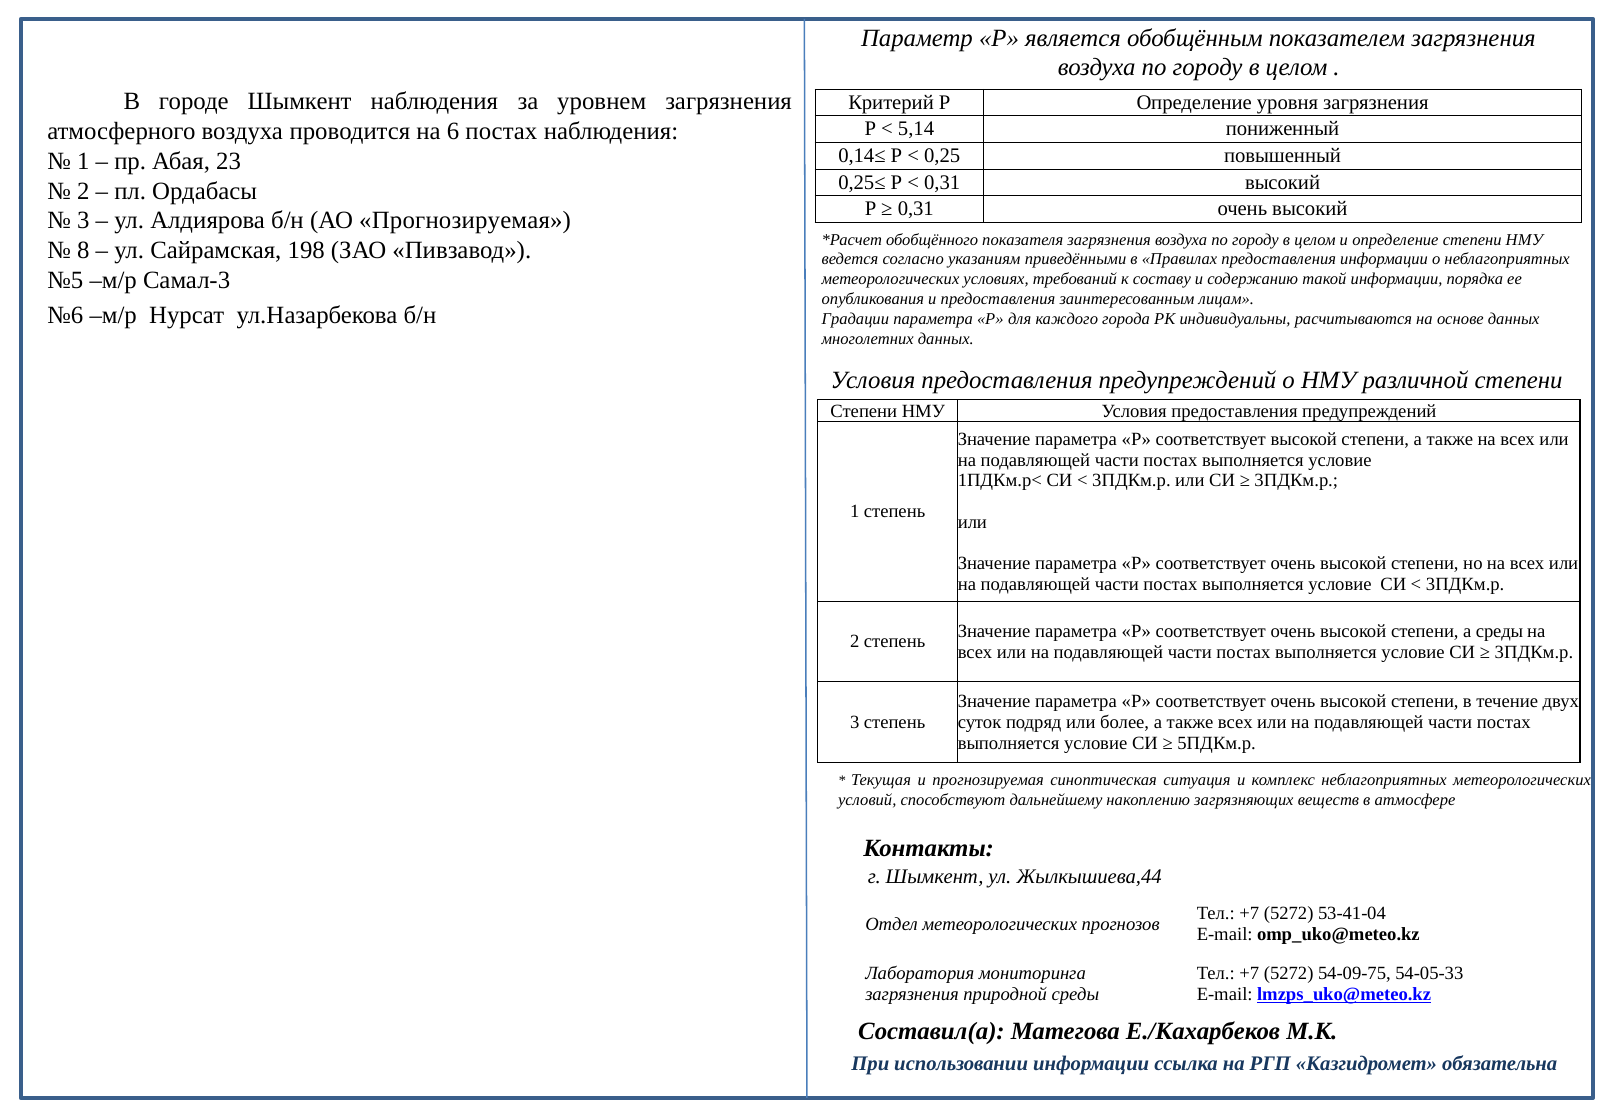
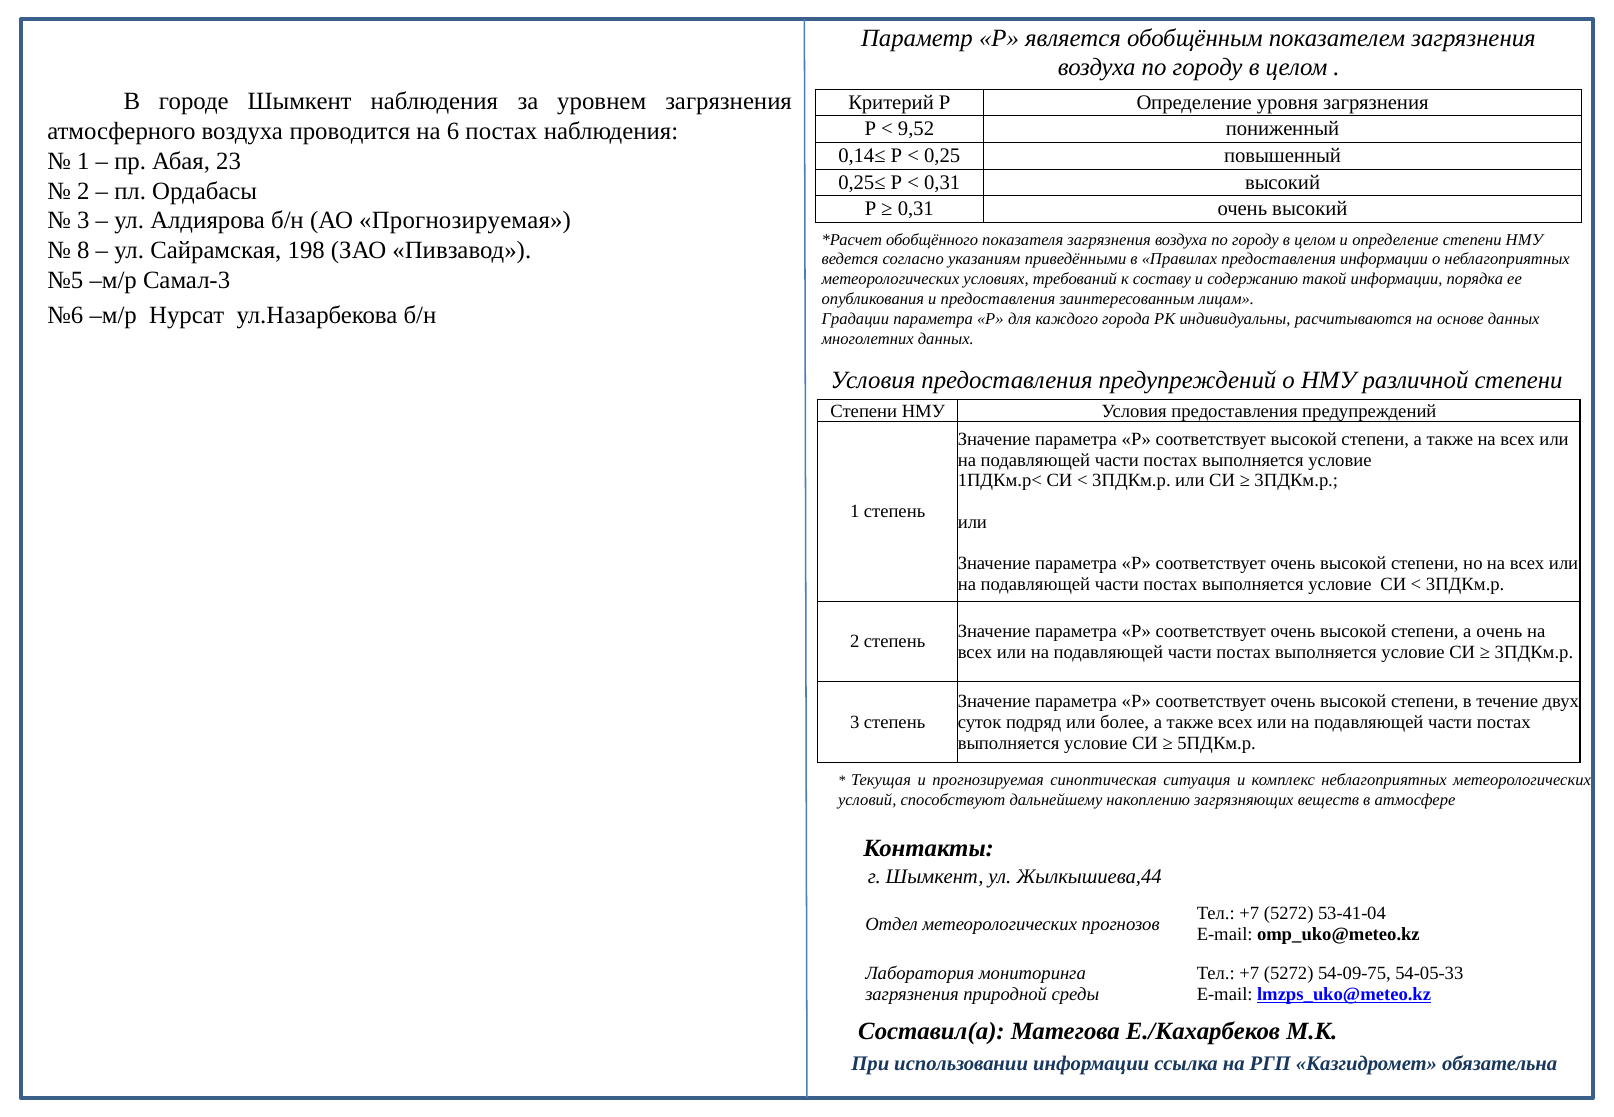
5,14: 5,14 -> 9,52 (916, 129)
а среды: среды -> очень (1499, 632)
